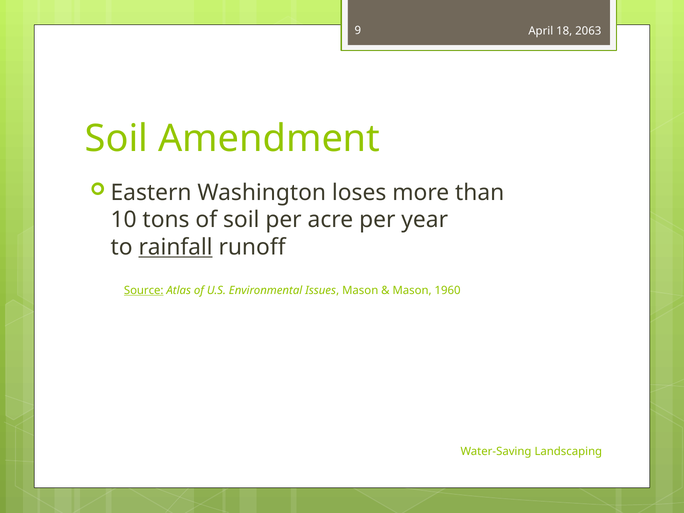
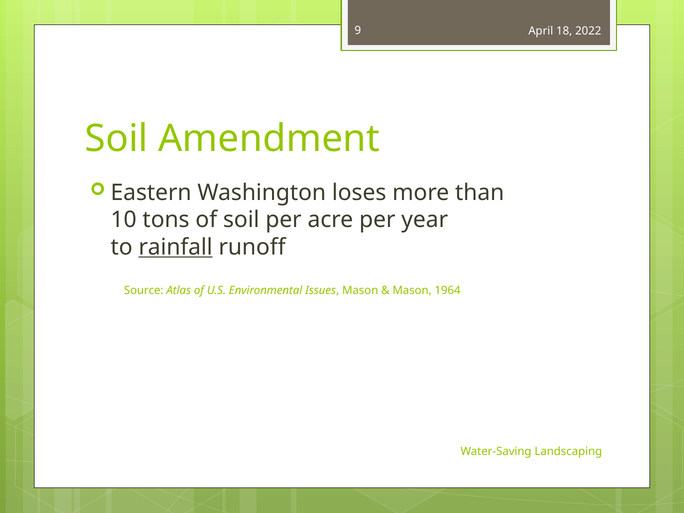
2063: 2063 -> 2022 (588, 31)
Source underline: present -> none (144, 290)
1960: 1960 -> 1964 (448, 290)
